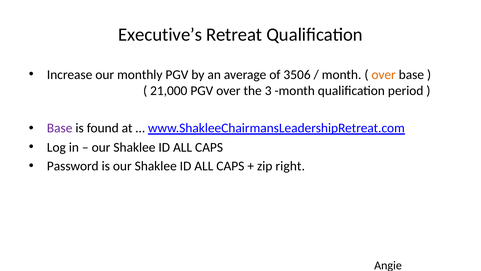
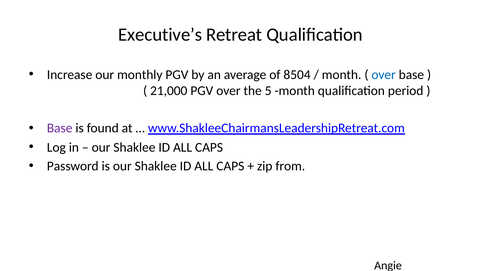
3506: 3506 -> 8504 (297, 75)
over colour: orange -> blue (384, 75)
3: 3 -> 5 (268, 91)
right: right -> from (290, 166)
